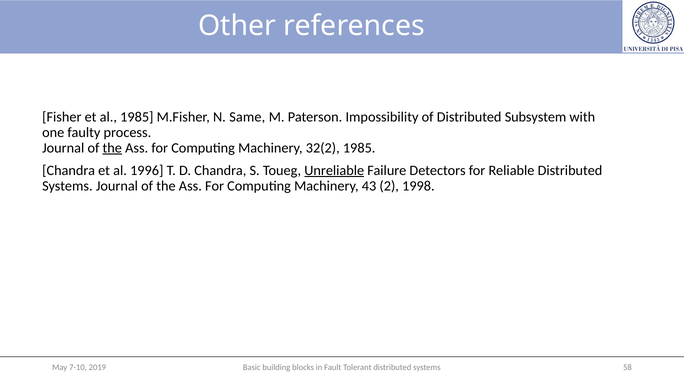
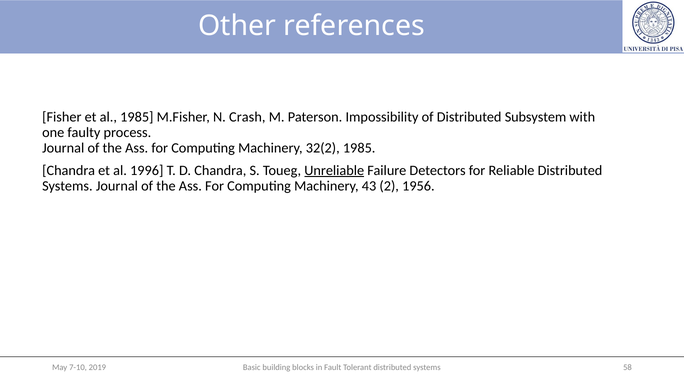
Same: Same -> Crash (247, 117)
the underline: present -> none (112, 148)
1998: 1998 -> 1956 (418, 186)
